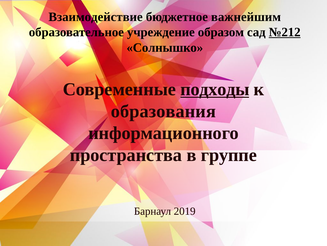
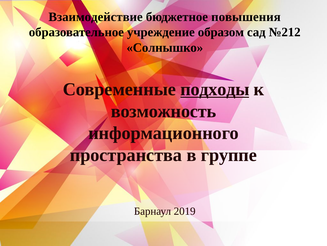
важнейшим: важнейшим -> повышения (246, 17)
№212 underline: present -> none (285, 32)
образования: образования -> возможность (164, 111)
